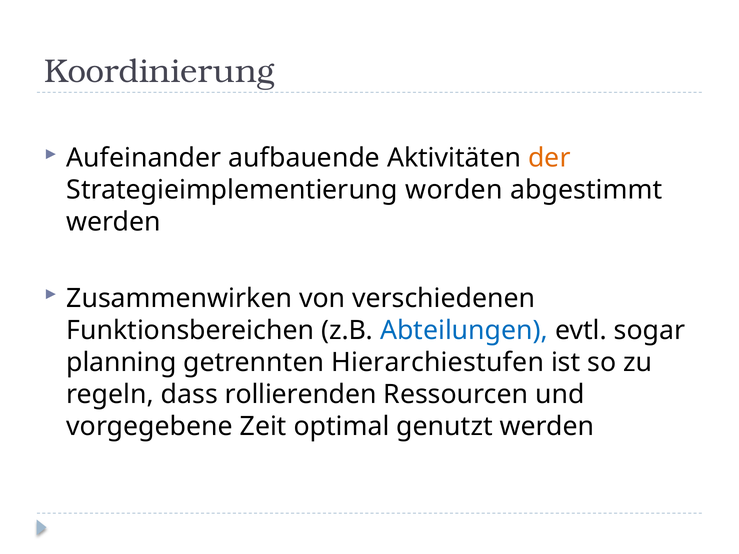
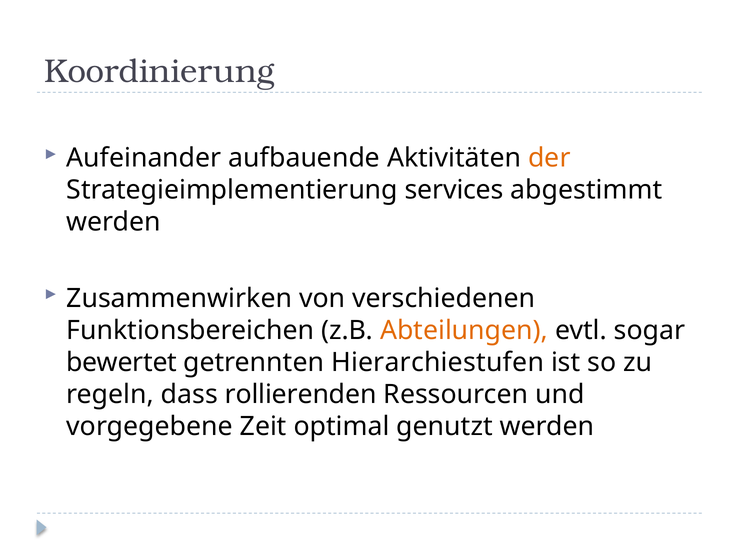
worden: worden -> services (454, 190)
Abteilungen colour: blue -> orange (464, 331)
planning: planning -> bewertet (122, 363)
